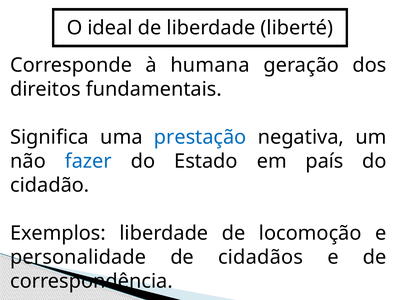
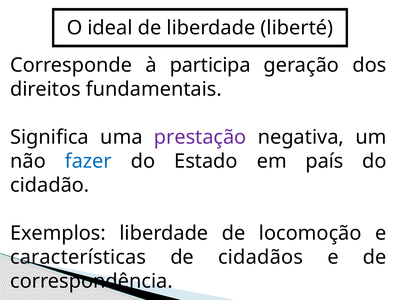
humana: humana -> participa (210, 65)
prestação colour: blue -> purple (200, 137)
personalidade: personalidade -> características (78, 257)
